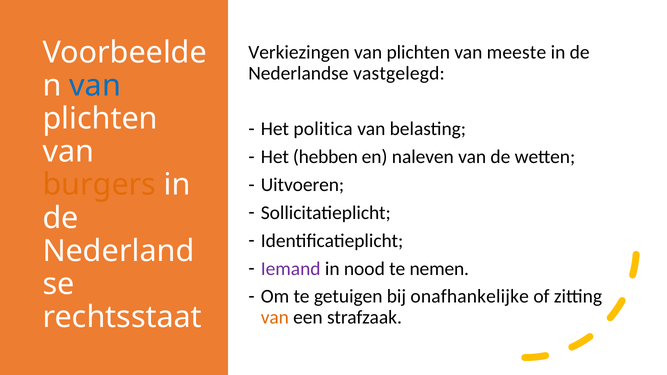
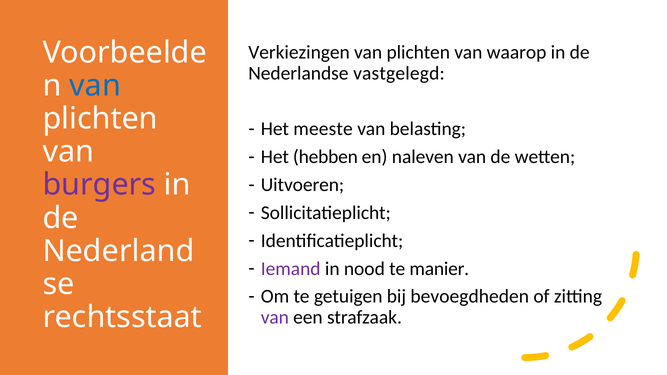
meeste: meeste -> waarop (517, 52)
politica: politica -> meeste (323, 129)
burgers colour: orange -> purple (99, 185)
nemen: nemen -> manier (439, 269)
onafhankelijke: onafhankelijke -> bevoegdheden (470, 297)
van colour: orange -> purple (275, 318)
